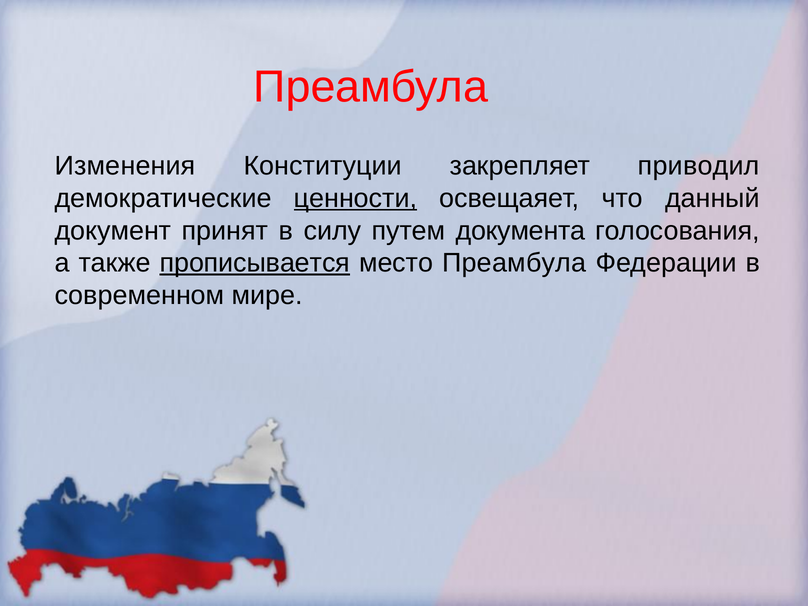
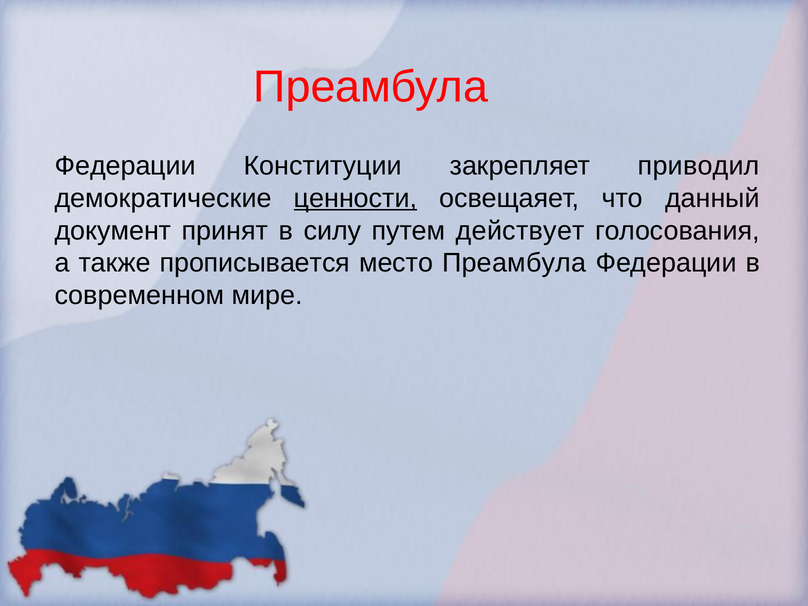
Изменения: Изменения -> Федерации (125, 166)
документа: документа -> действует (520, 231)
прописывается underline: present -> none (255, 263)
